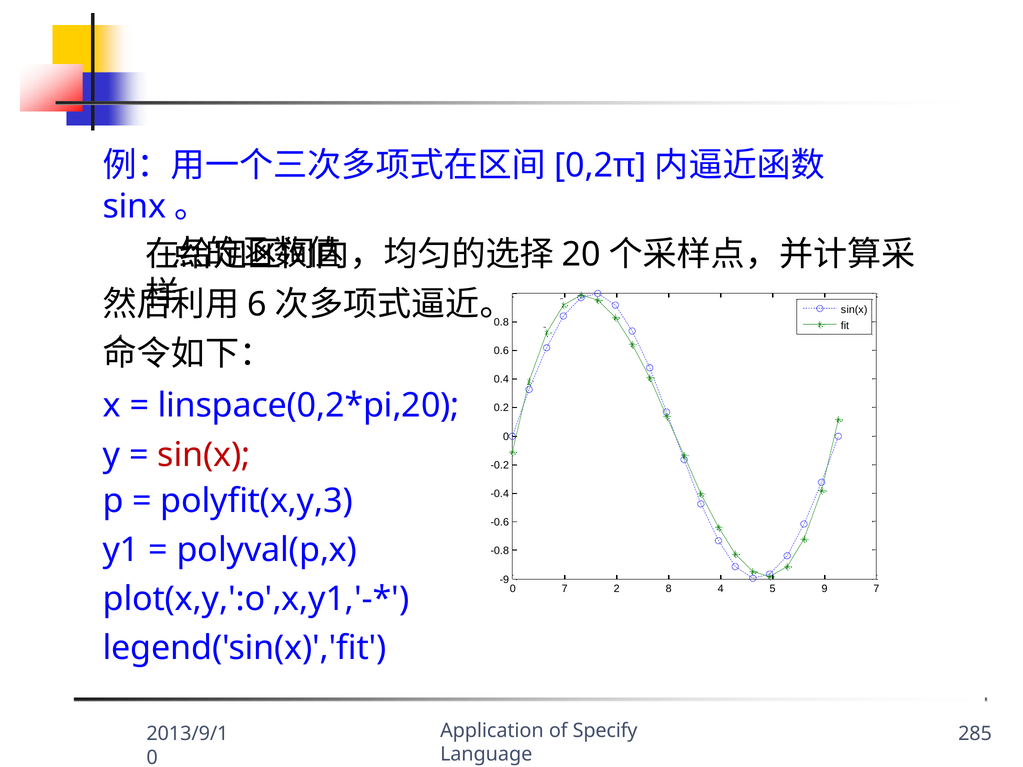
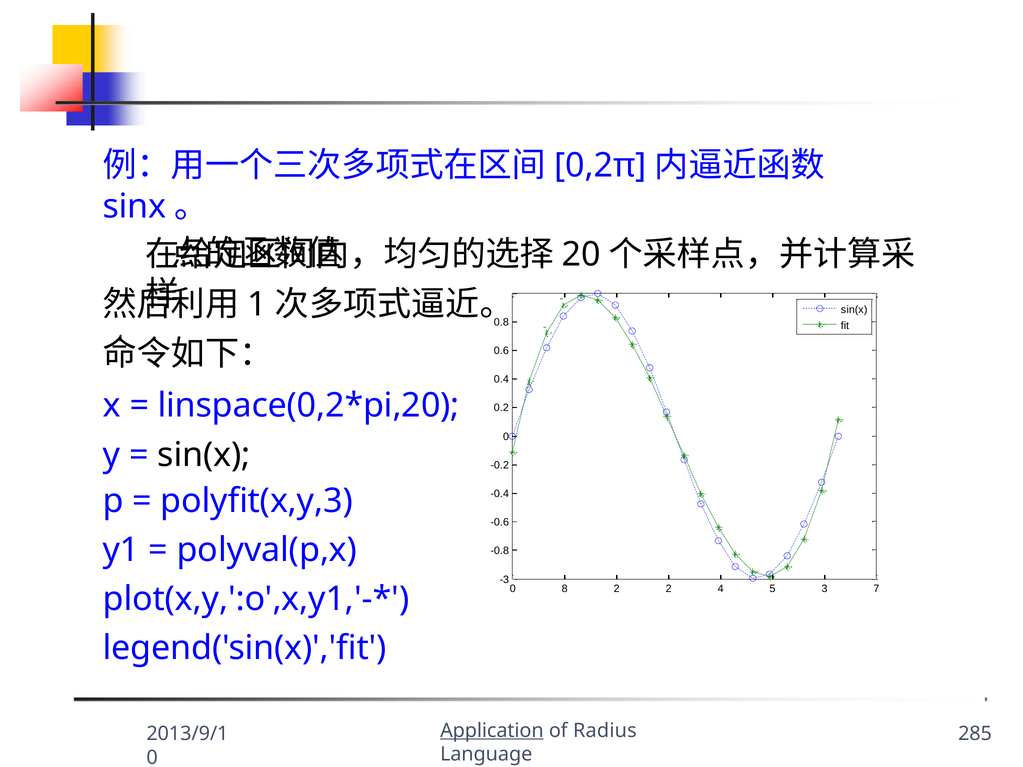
6: 6 -> 1 (257, 305)
sin(x colour: red -> black (204, 455)
-9: -9 -> -3 (504, 580)
0 7: 7 -> 8 (565, 589)
2 8: 8 -> 2 (669, 589)
9: 9 -> 3 (825, 589)
Application underline: none -> present (492, 731)
Specify: Specify -> Radius (605, 731)
